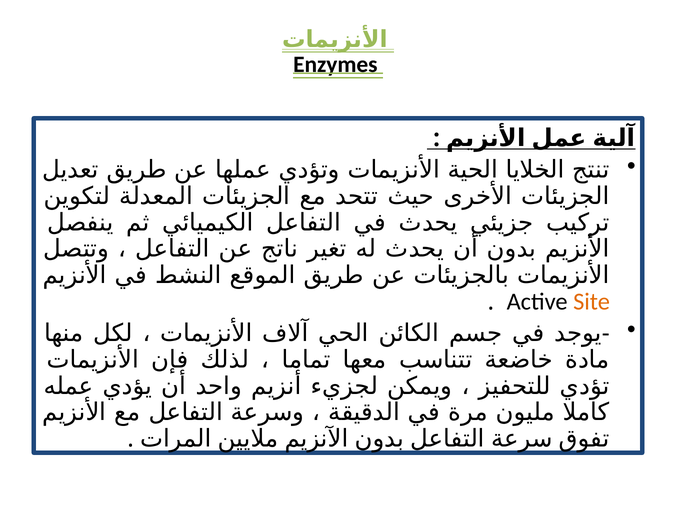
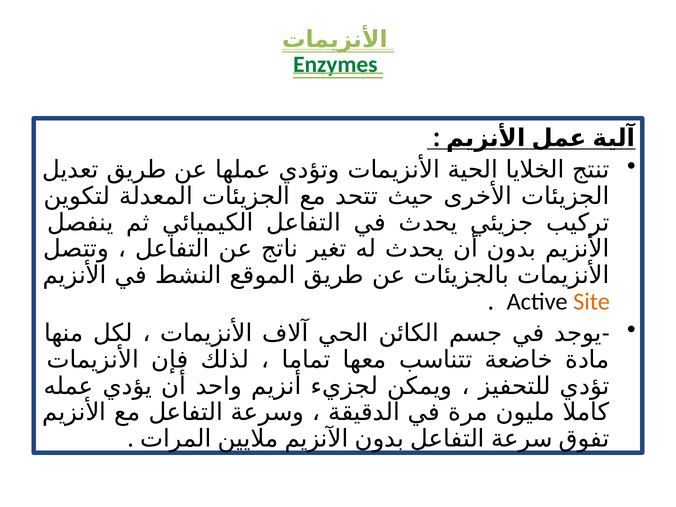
Enzymes colour: black -> green (335, 65)
